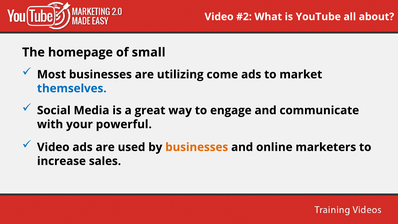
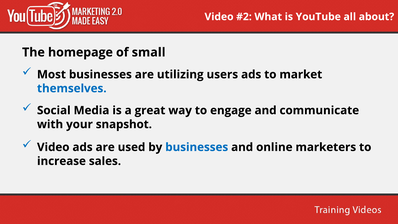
come: come -> users (222, 74)
powerful: powerful -> snapshot (124, 124)
businesses colour: orange -> blue (197, 147)
